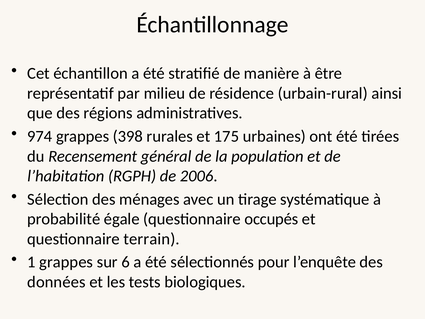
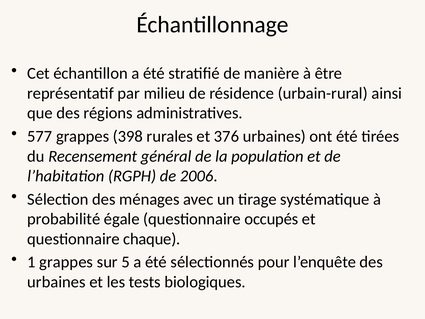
974: 974 -> 577 (40, 136)
175: 175 -> 376 (227, 136)
terrain: terrain -> chaque (152, 239)
6: 6 -> 5 (126, 262)
données: données -> urbaines (56, 282)
